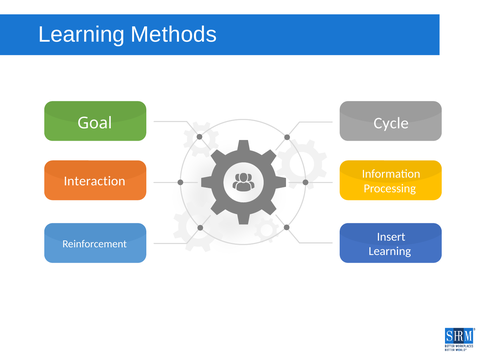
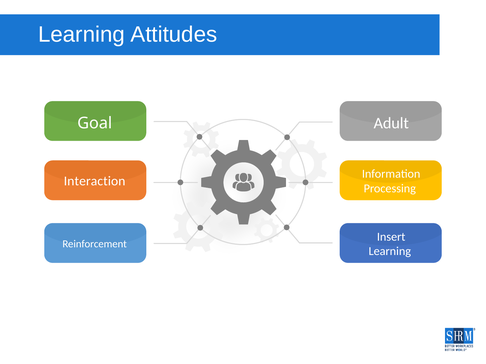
Methods: Methods -> Attitudes (174, 35)
Cycle: Cycle -> Adult (391, 123)
